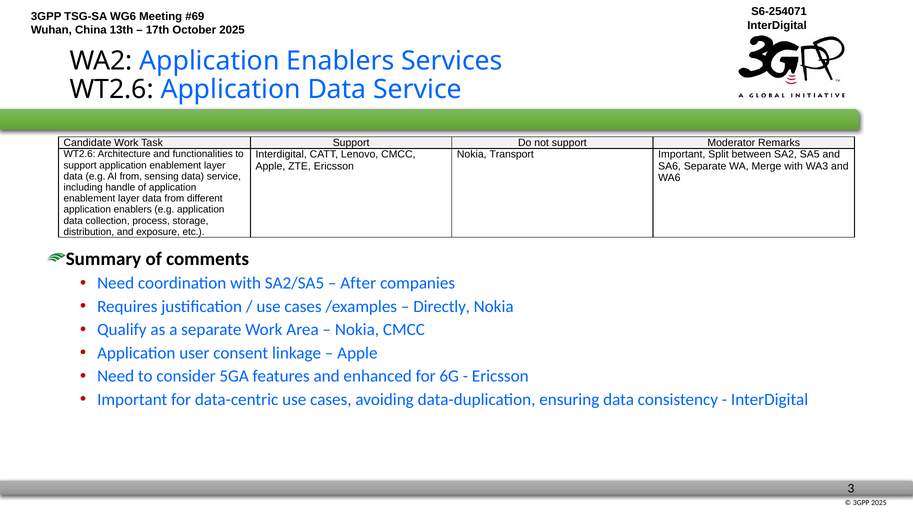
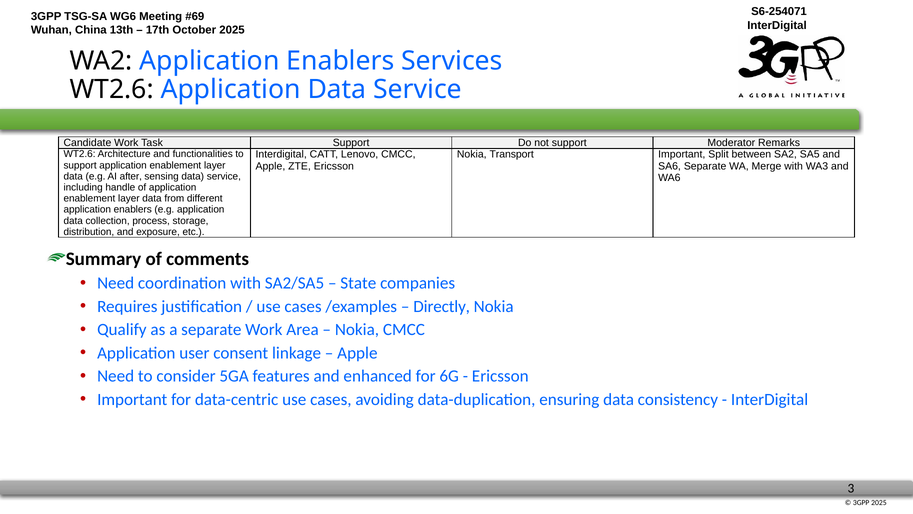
AI from: from -> after (131, 176)
After: After -> State (358, 283)
